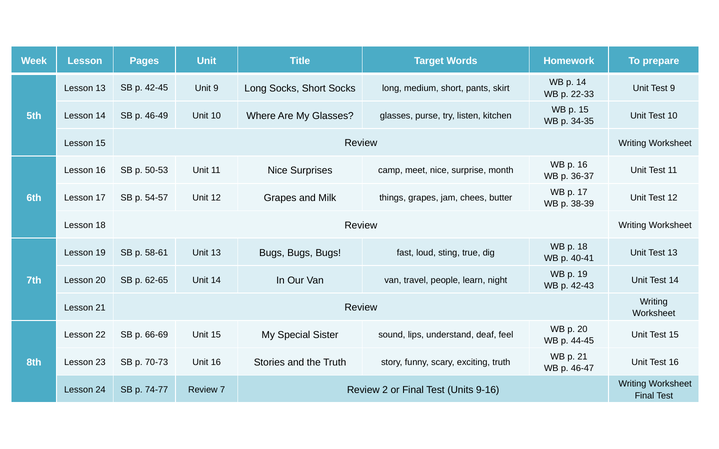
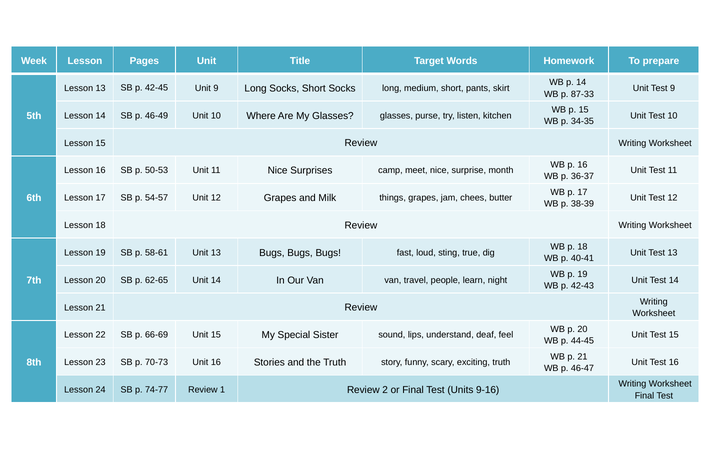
22-33: 22-33 -> 87-33 (582, 94)
7: 7 -> 1 (223, 390)
